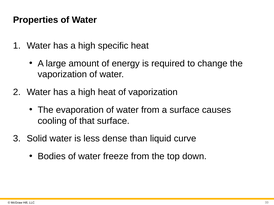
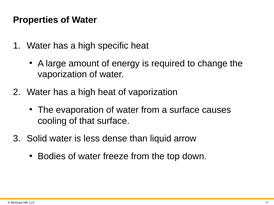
curve: curve -> arrow (185, 139)
